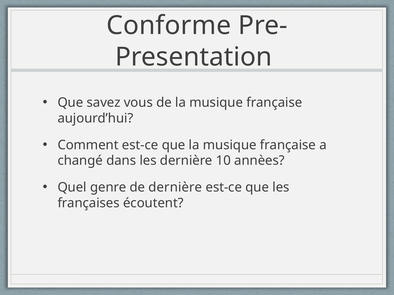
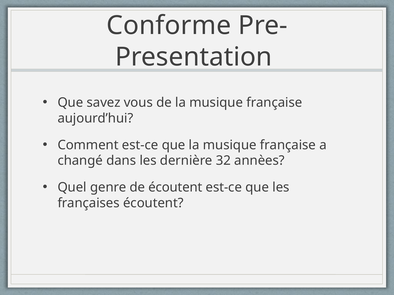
10: 10 -> 32 (223, 161)
de dernière: dernière -> écoutent (175, 188)
